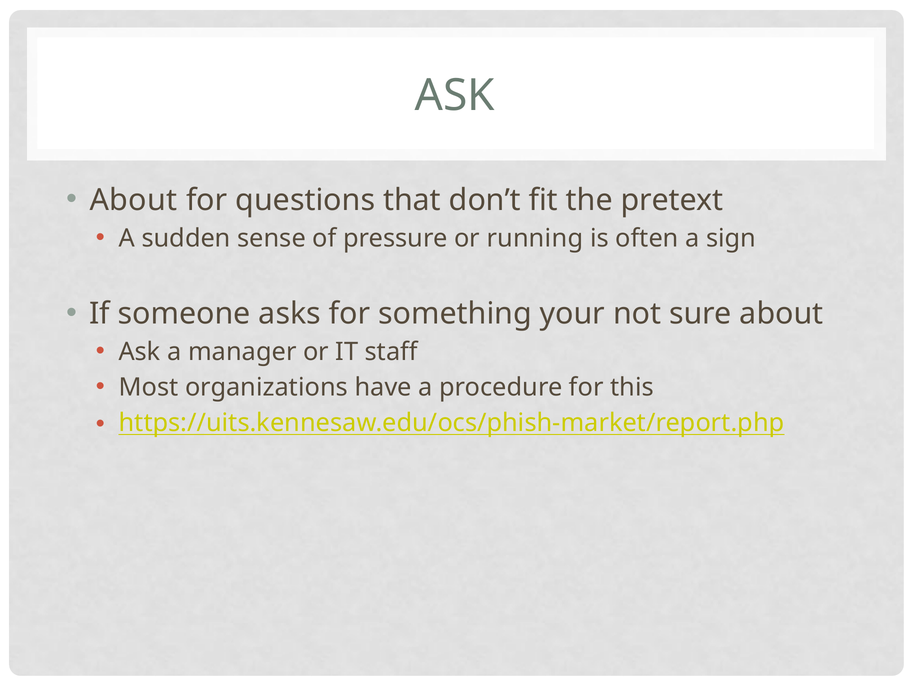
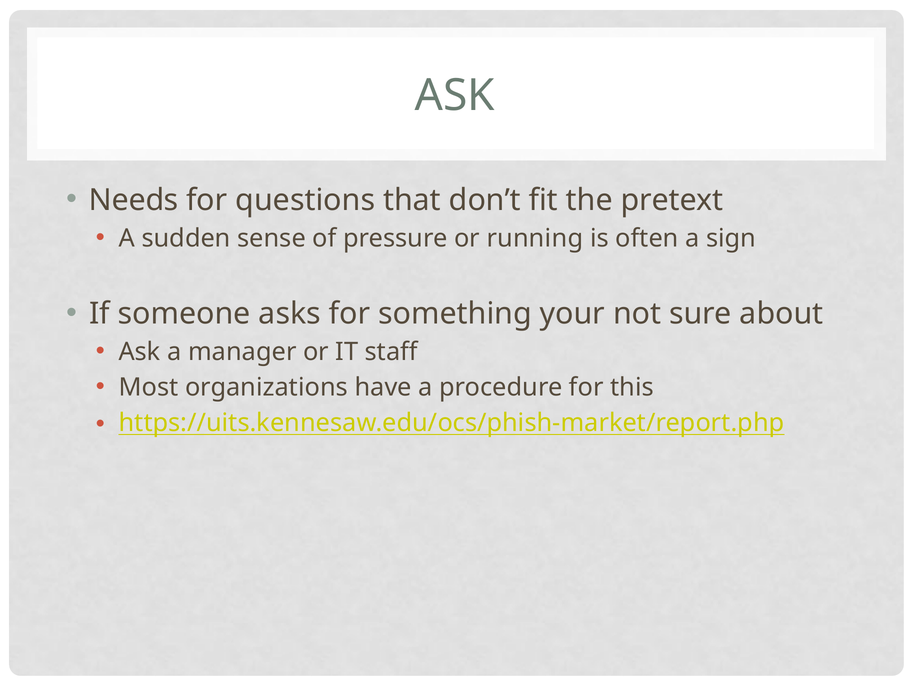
About: About -> Needs (134, 200)
